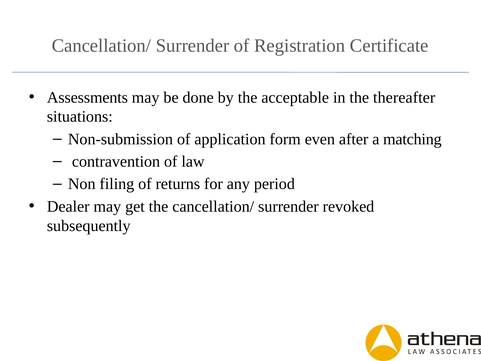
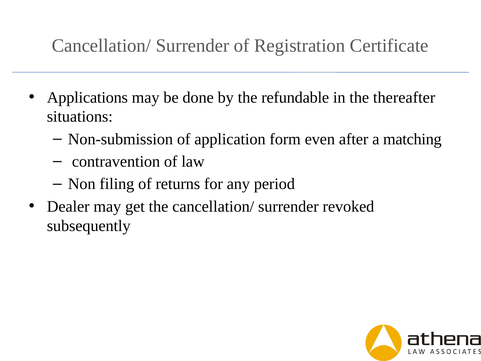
Assessments: Assessments -> Applications (87, 97)
acceptable: acceptable -> refundable (295, 97)
